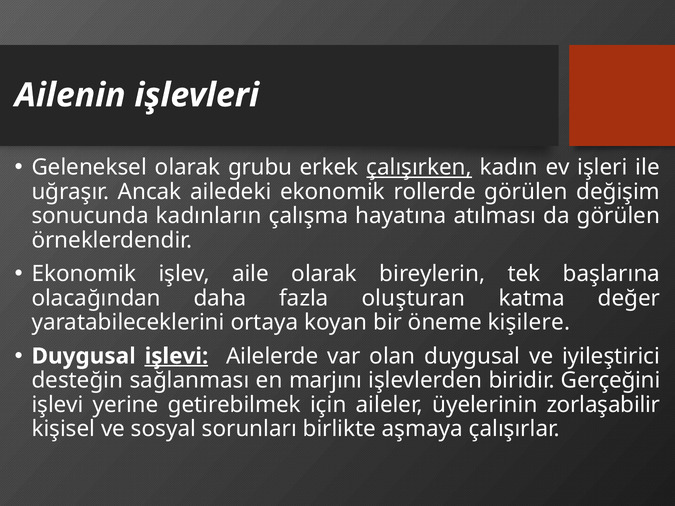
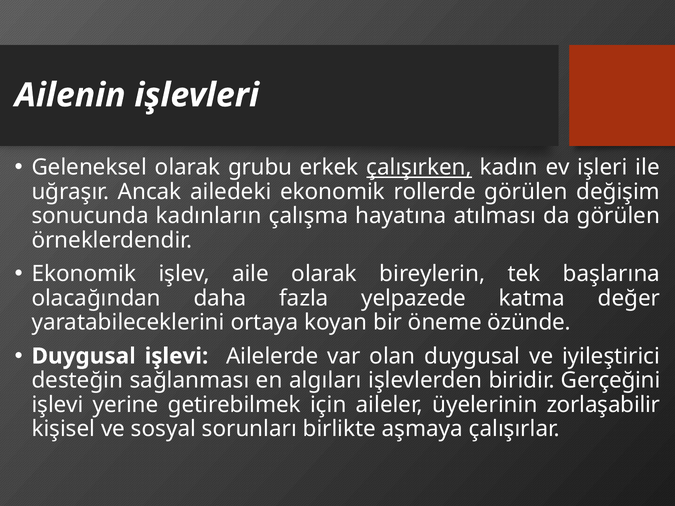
oluşturan: oluşturan -> yelpazede (414, 298)
kişilere: kişilere -> özünde (529, 323)
işlevi underline: present -> none (176, 356)
marjını: marjını -> algıları (325, 381)
